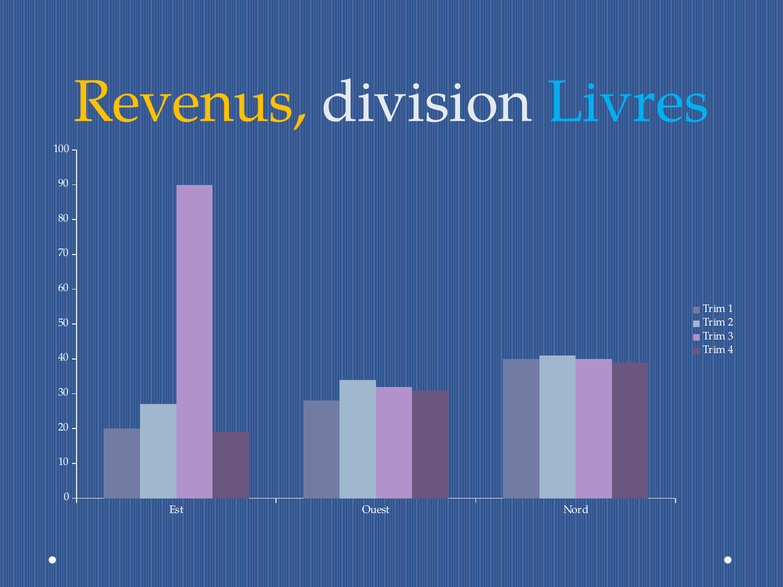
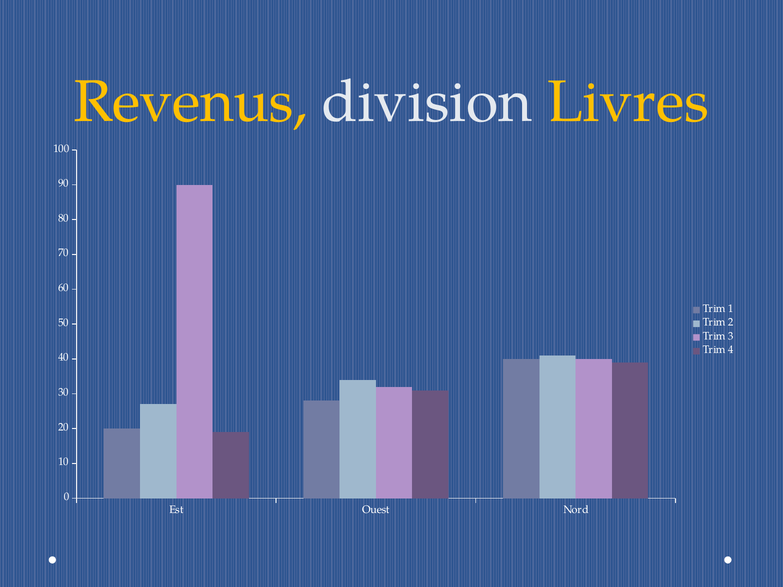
Livres colour: light blue -> yellow (628, 102)
